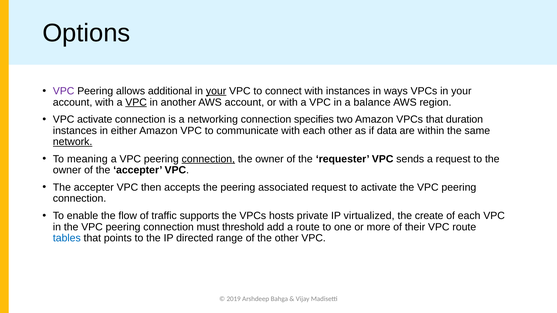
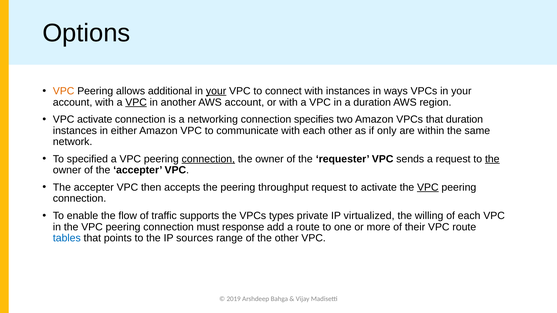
VPC colour: purple -> orange (64, 91)
a balance: balance -> duration (372, 102)
data: data -> only (387, 131)
network underline: present -> none (73, 142)
meaning: meaning -> specified (87, 159)
the underline: none -> present (492, 159)
associated: associated -> throughput (283, 187)
VPC underline: none -> present (428, 187)
hosts: hosts -> types (281, 216)
create: create -> willing (429, 216)
threshold: threshold -> response (243, 227)
directed: directed -> sources (195, 238)
